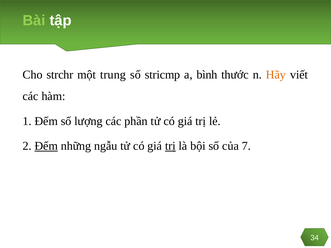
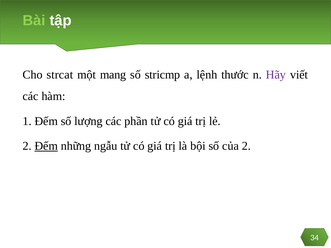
strchr: strchr -> strcat (60, 75)
trung: trung -> mang (113, 75)
bình: bình -> lệnh (207, 75)
Hãy colour: orange -> purple (276, 75)
trị underline: present -> none (170, 146)
của 7: 7 -> 2 (246, 146)
